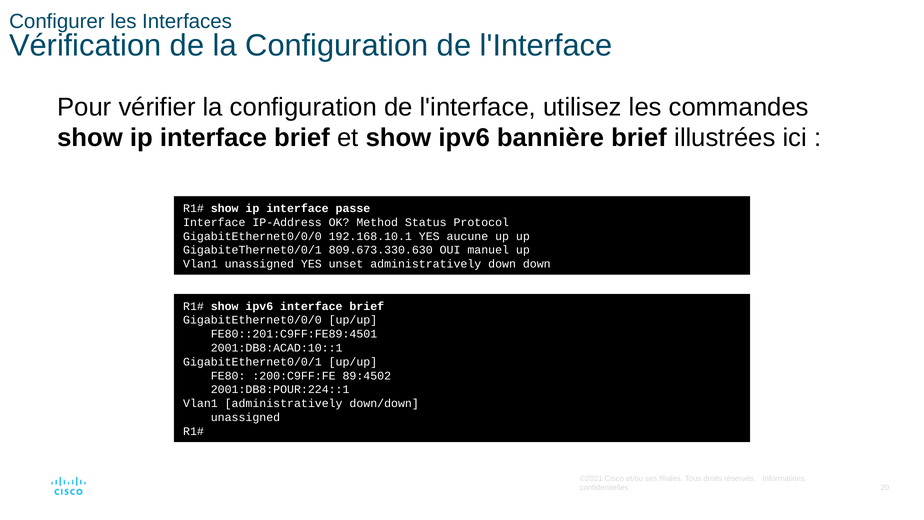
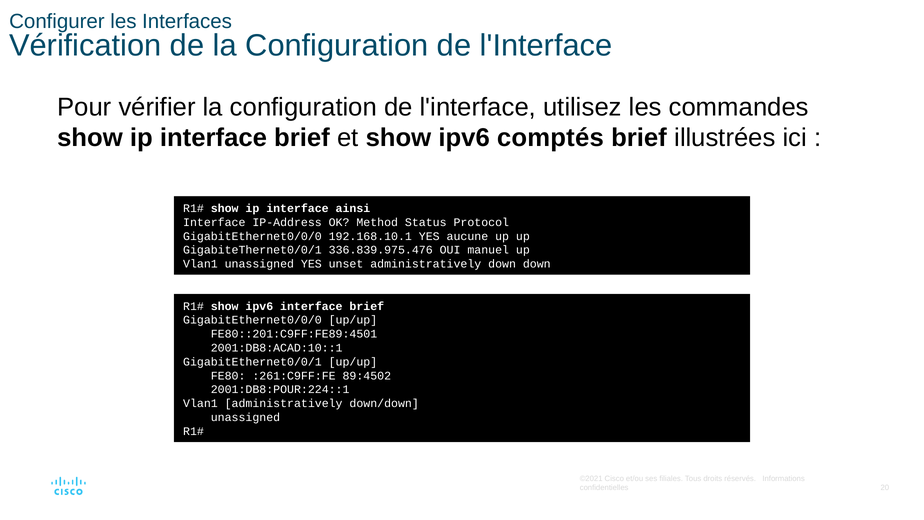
bannière: bannière -> comptés (550, 138)
passe: passe -> ainsi (353, 208)
809.673.330.630: 809.673.330.630 -> 336.839.975.476 (381, 250)
:200:C9FF:FE: :200:C9FF:FE -> :261:C9FF:FE (294, 376)
